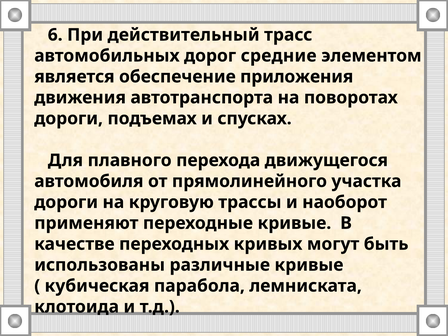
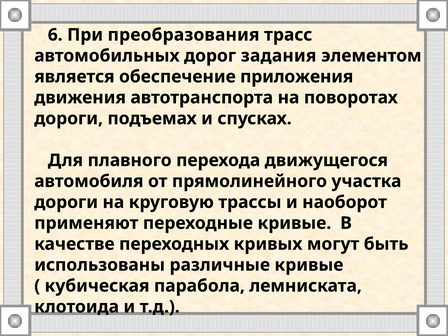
действительный: действительный -> преобразования (184, 35)
средние: средние -> задания (279, 56)
